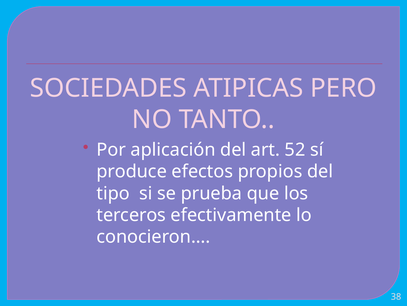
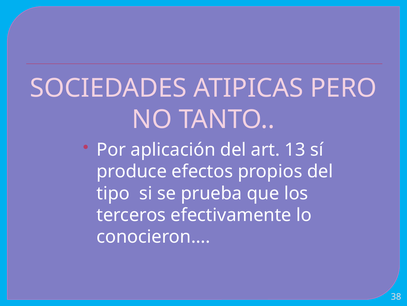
52: 52 -> 13 (295, 149)
